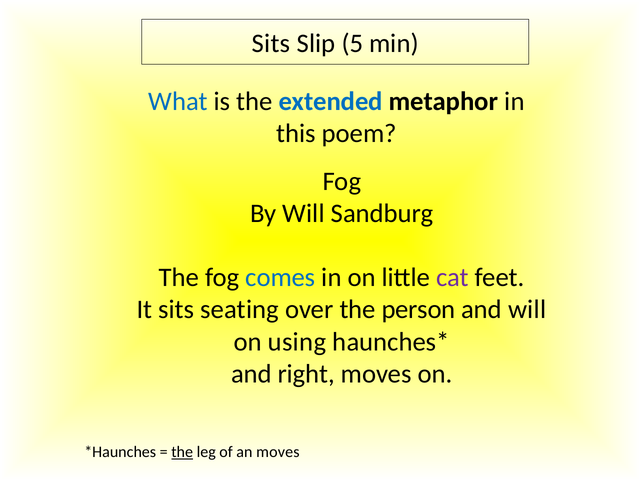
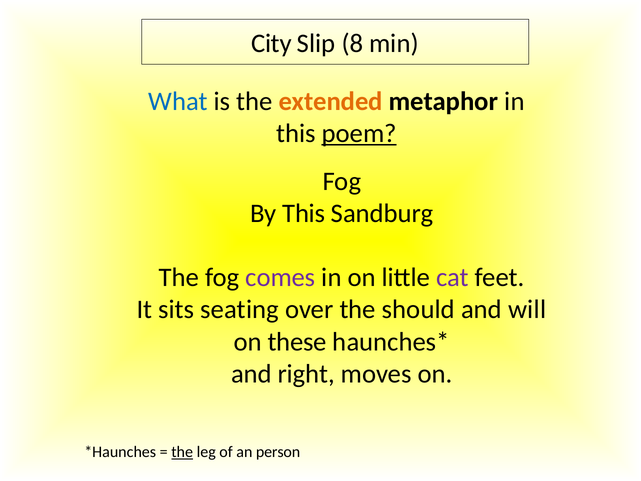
Sits: Sits -> City (271, 44)
5: 5 -> 8 (352, 44)
extended colour: blue -> orange (331, 101)
poem underline: none -> present (359, 133)
By Will: Will -> This (304, 213)
comes colour: blue -> purple (280, 277)
person: person -> should (418, 309)
using: using -> these (297, 342)
an moves: moves -> person (278, 452)
